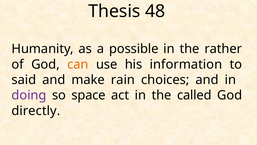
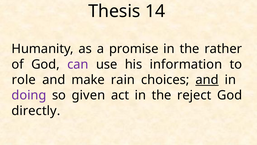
48: 48 -> 14 (155, 11)
possible: possible -> promise (134, 49)
can colour: orange -> purple (78, 64)
said: said -> role (24, 80)
and underline: none -> present (207, 80)
space: space -> given (88, 95)
called: called -> reject (194, 95)
